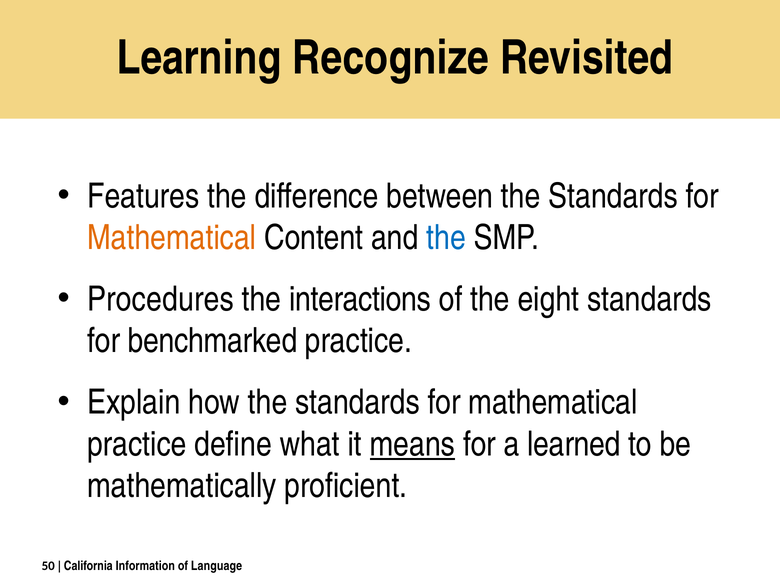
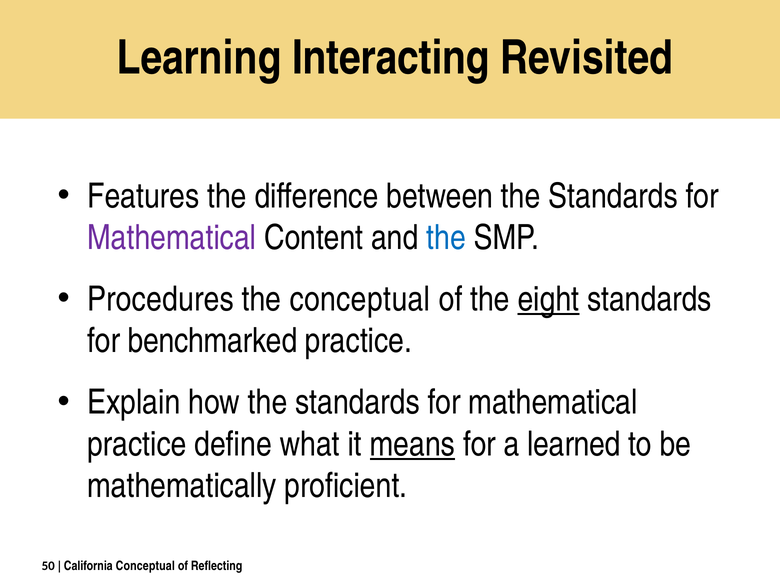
Recognize: Recognize -> Interacting (391, 58)
Mathematical colour: orange -> purple (172, 238)
the interactions: interactions -> conceptual (360, 299)
eight underline: none -> present (548, 299)
California Information: Information -> Conceptual (145, 566)
Language: Language -> Reflecting (217, 566)
